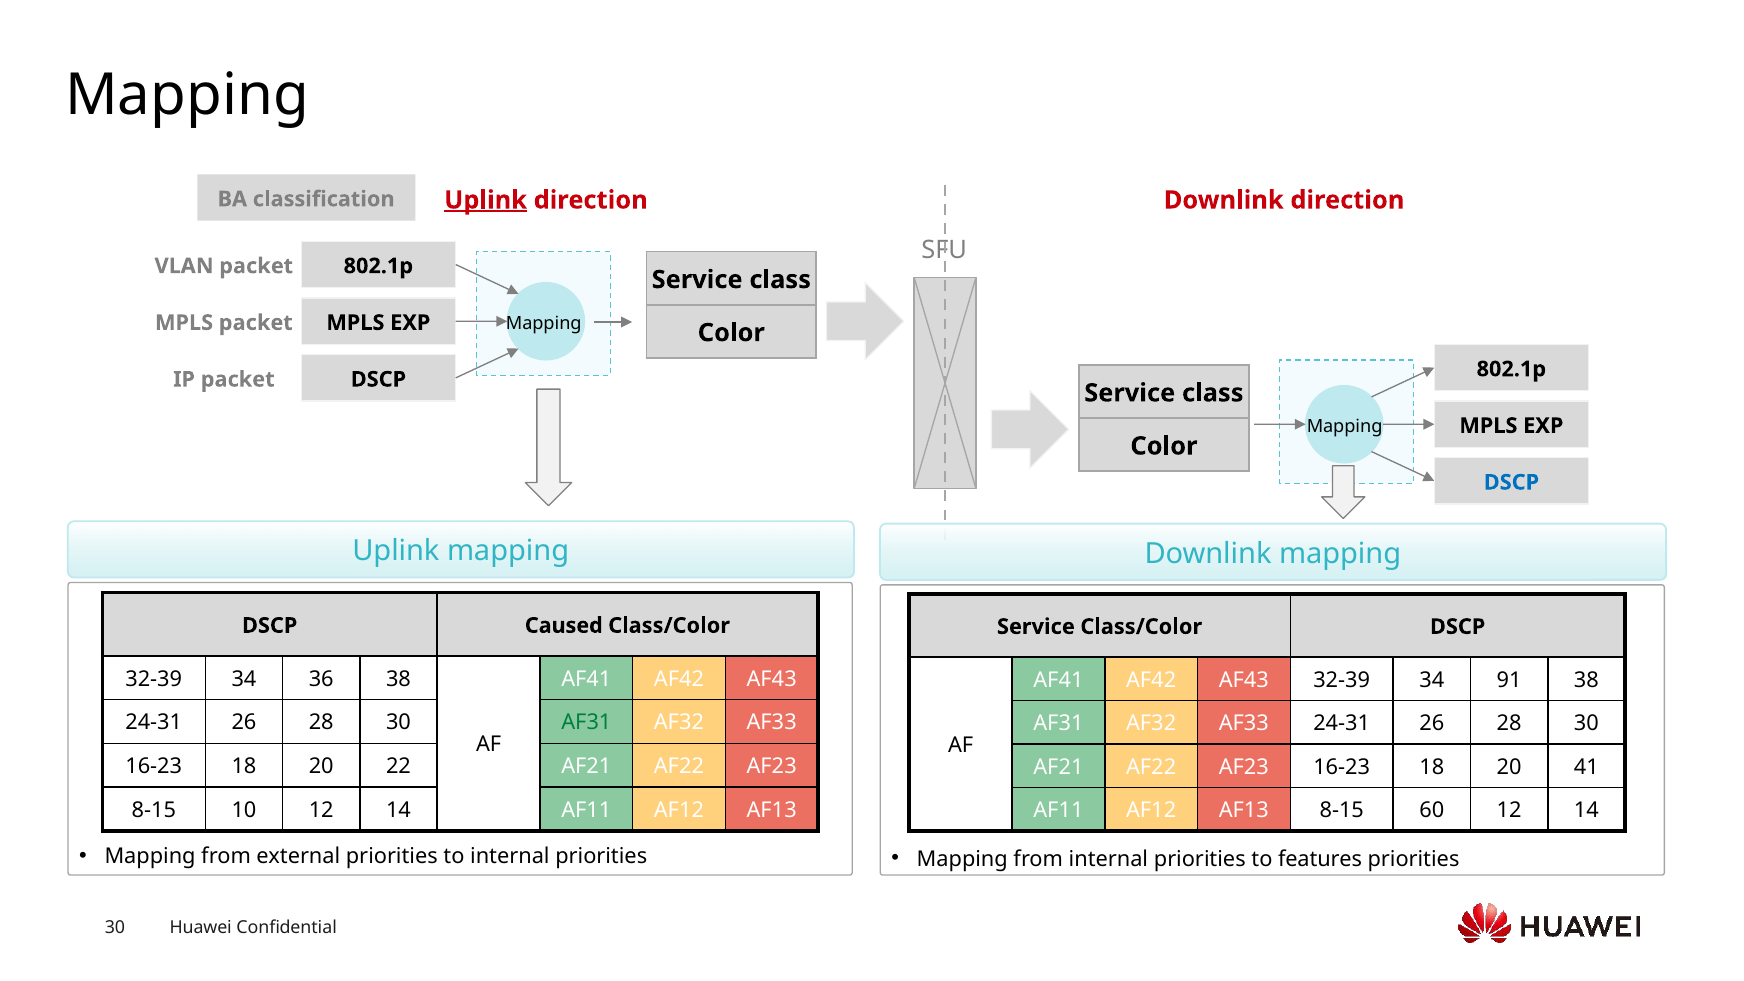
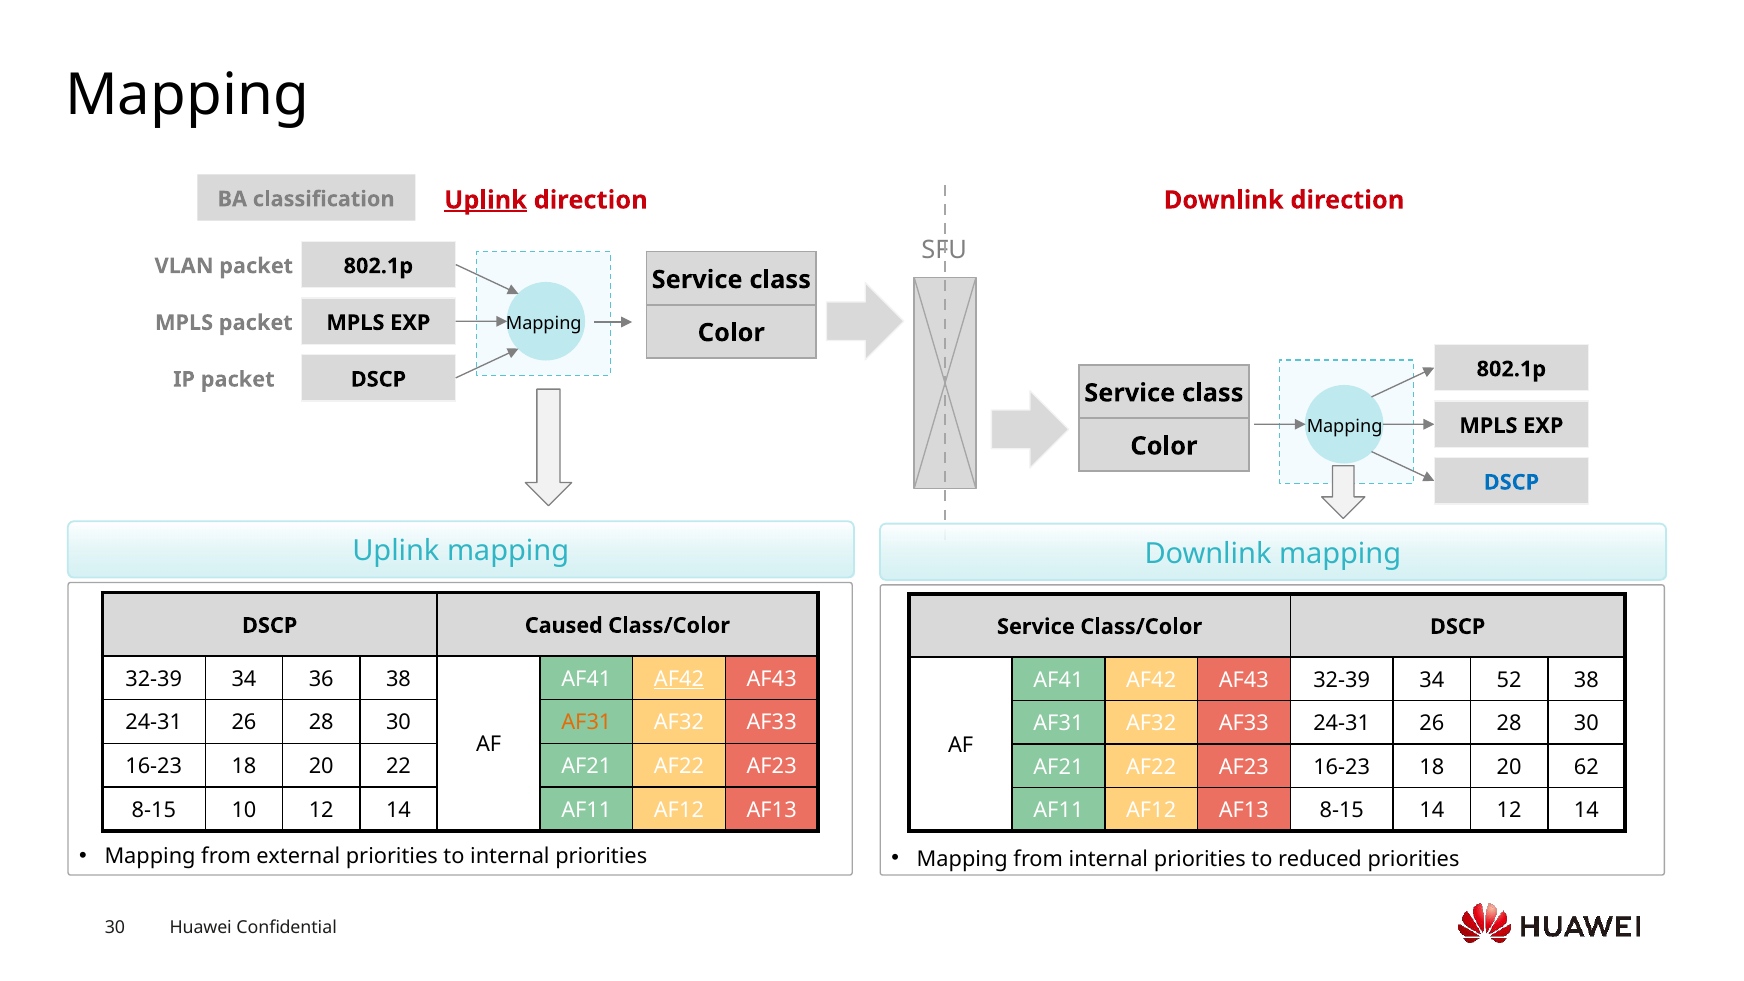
AF42 underline: none -> present (679, 679)
91: 91 -> 52 (1509, 680)
AF31 colour: green -> orange (586, 723)
41: 41 -> 62 (1586, 767)
8-15 60: 60 -> 14 (1432, 810)
features: features -> reduced (1320, 859)
